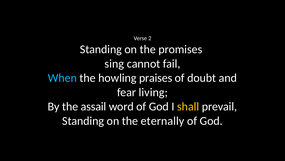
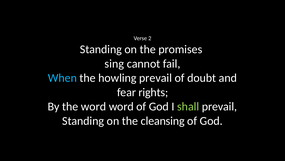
howling praises: praises -> prevail (156, 78)
living: living -> rights (153, 92)
the assail: assail -> word (93, 106)
shall colour: yellow -> light green (188, 106)
eternally: eternally -> cleansing (163, 120)
